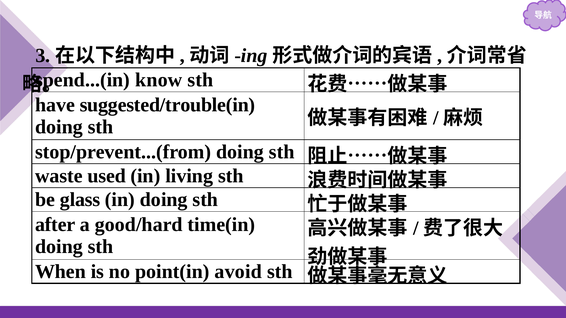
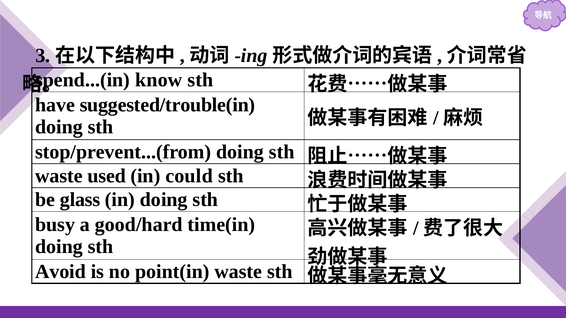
living: living -> could (189, 176)
after: after -> busy (55, 225)
When: When -> Avoid (60, 272)
point(in avoid: avoid -> waste (238, 272)
